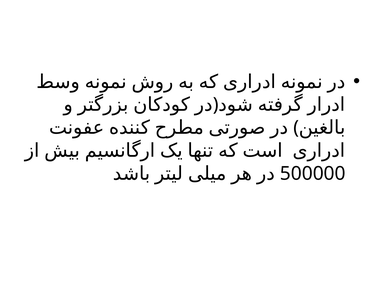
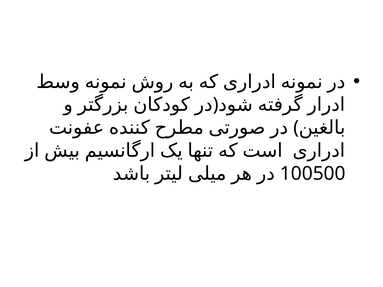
500000: 500000 -> 100500 (313, 174)
